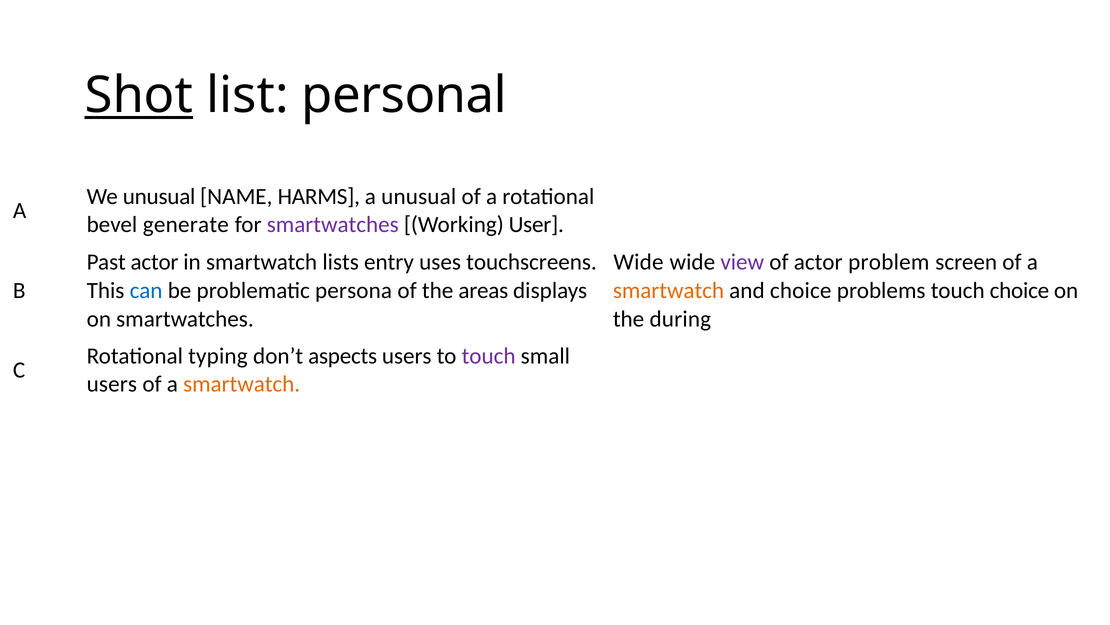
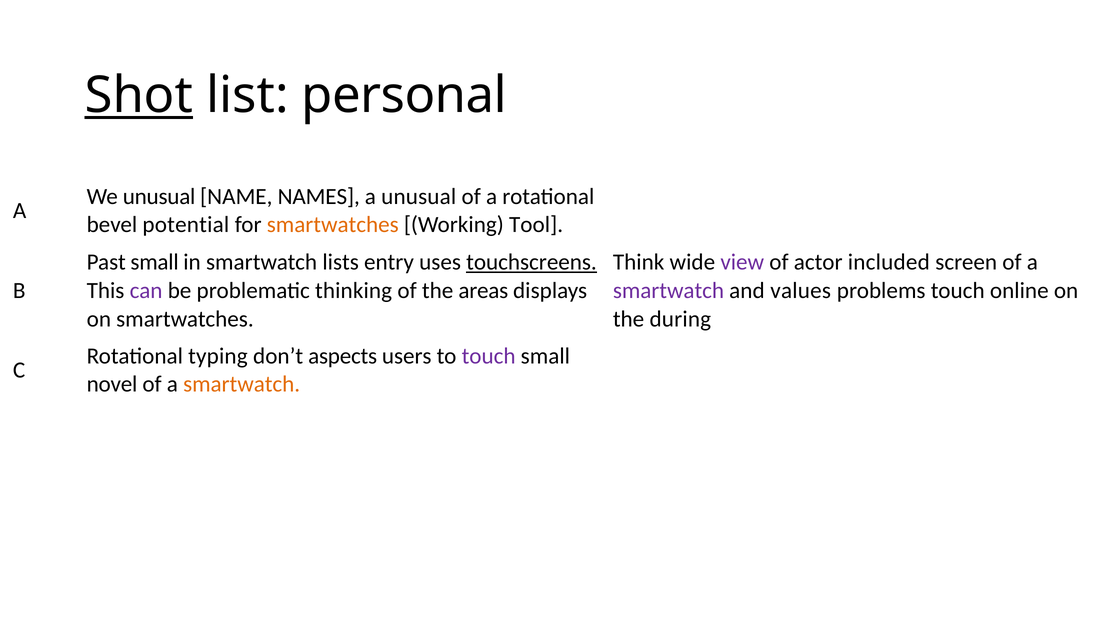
HARMS: HARMS -> NAMES (319, 196)
generate: generate -> potential (186, 224)
smartwatches colour: purple -> orange (333, 224)
User: User -> Tool (536, 224)
Past actor: actor -> small (155, 262)
touchscreens underline: none -> present (532, 262)
Wide: Wide -> Think (639, 262)
problem: problem -> included (889, 262)
can colour: blue -> purple (146, 290)
persona: persona -> thinking (354, 290)
smartwatch colour: orange -> purple (668, 290)
and choice: choice -> values (801, 290)
touch choice: choice -> online (1019, 290)
users: users -> novel (112, 384)
